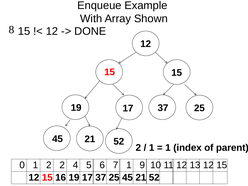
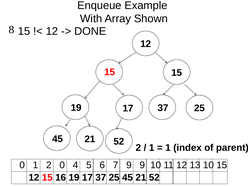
2 2: 2 -> 0 (62, 165)
7 1: 1 -> 9 (129, 165)
13 12: 12 -> 10 (208, 165)
